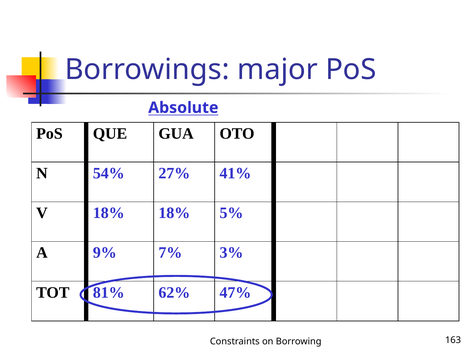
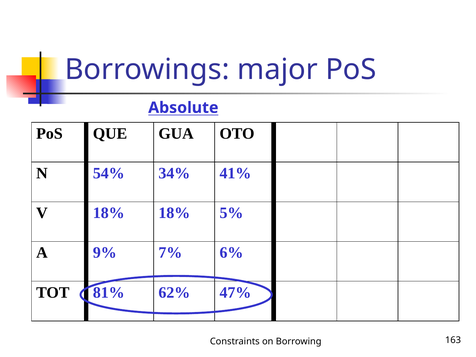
27%: 27% -> 34% (174, 173)
3%: 3% -> 6% (231, 253)
